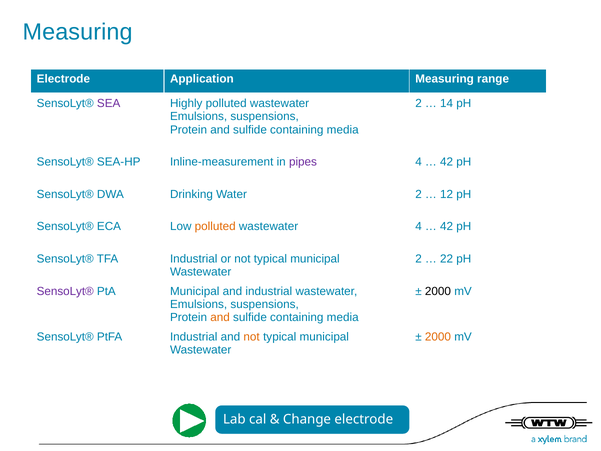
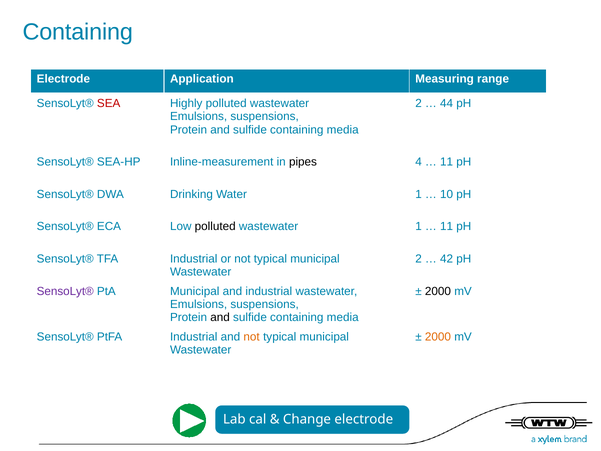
Measuring: Measuring -> Containing (78, 32)
SEA colour: purple -> red (109, 103)
14: 14 -> 44 (447, 103)
pipes colour: purple -> black (303, 162)
42: 42 -> 11 (447, 162)
Water 2: 2 -> 1 (419, 194)
12: 12 -> 10 (447, 194)
polluted colour: orange -> black (215, 226)
wastewater 4: 4 -> 1 (419, 226)
42: 42 -> 11 (447, 226)
22: 22 -> 42 (447, 259)
and colour: orange -> black (220, 317)
